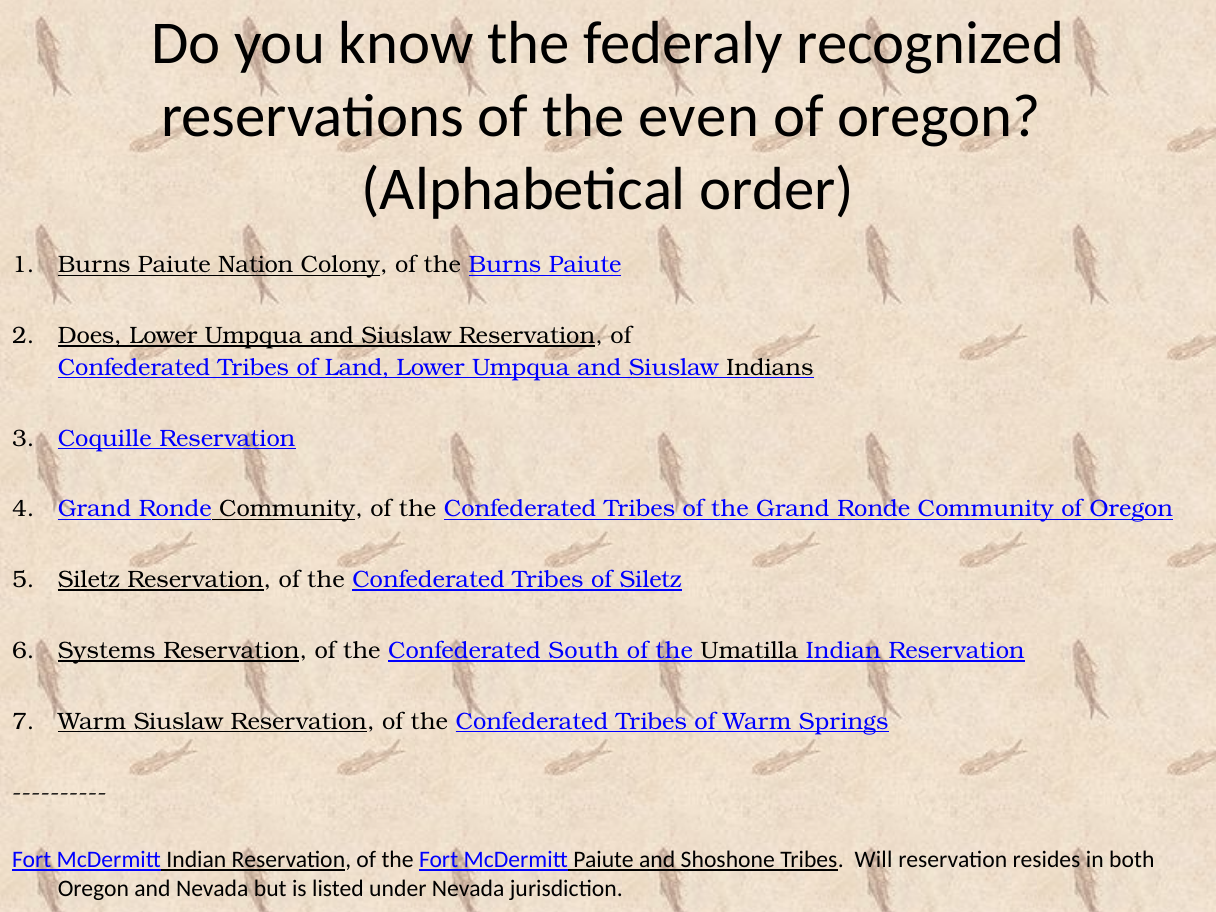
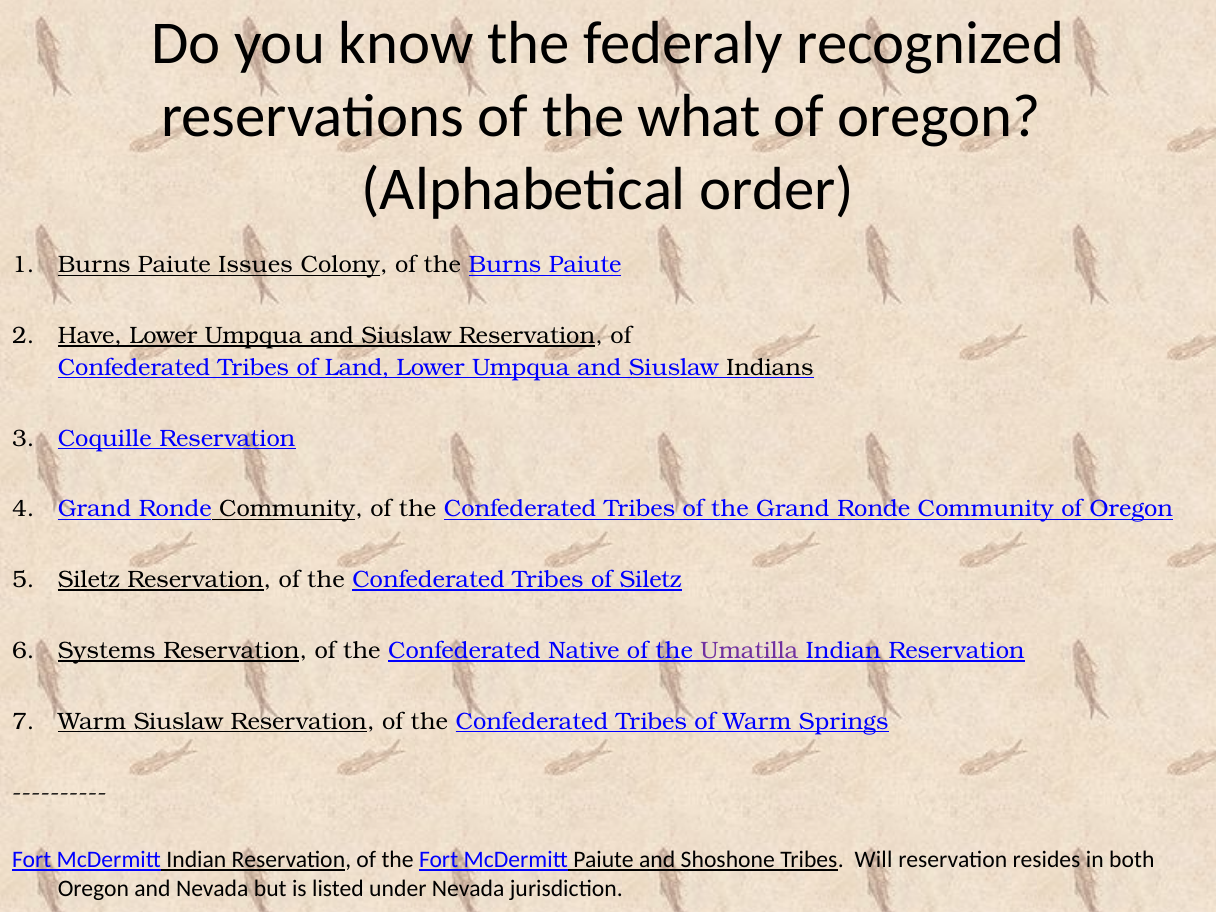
even: even -> what (699, 117)
Nation: Nation -> Issues (256, 265)
Does: Does -> Have (90, 336)
South: South -> Native (584, 651)
Umatilla colour: black -> purple (749, 651)
